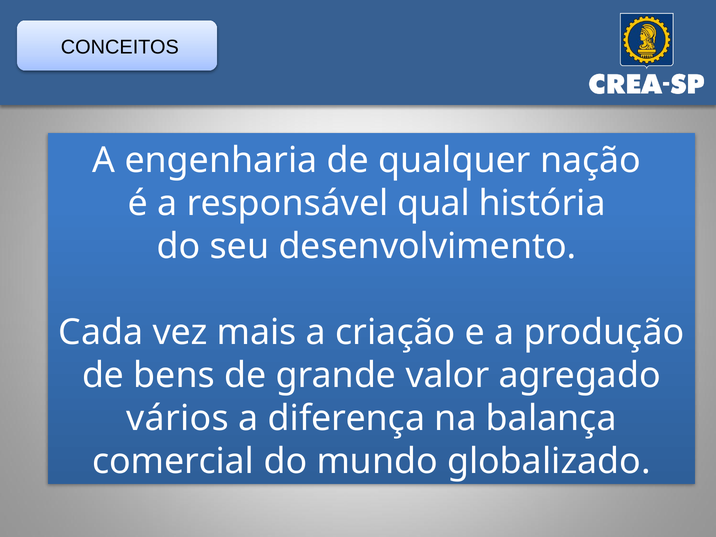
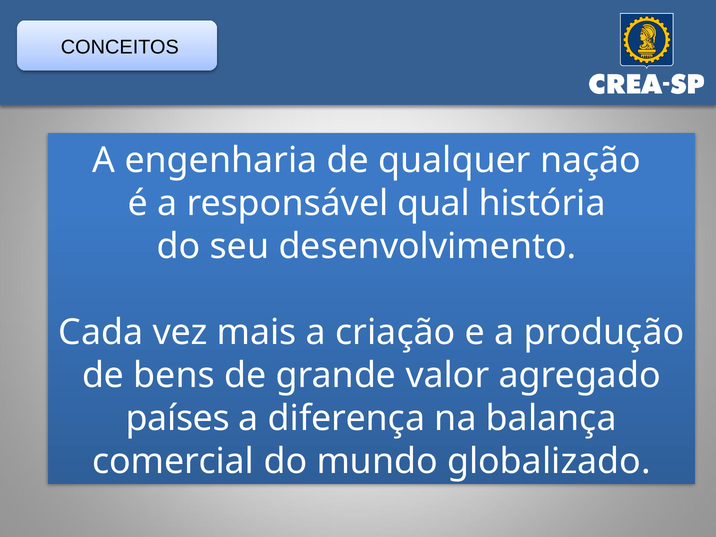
vários: vários -> países (178, 418)
